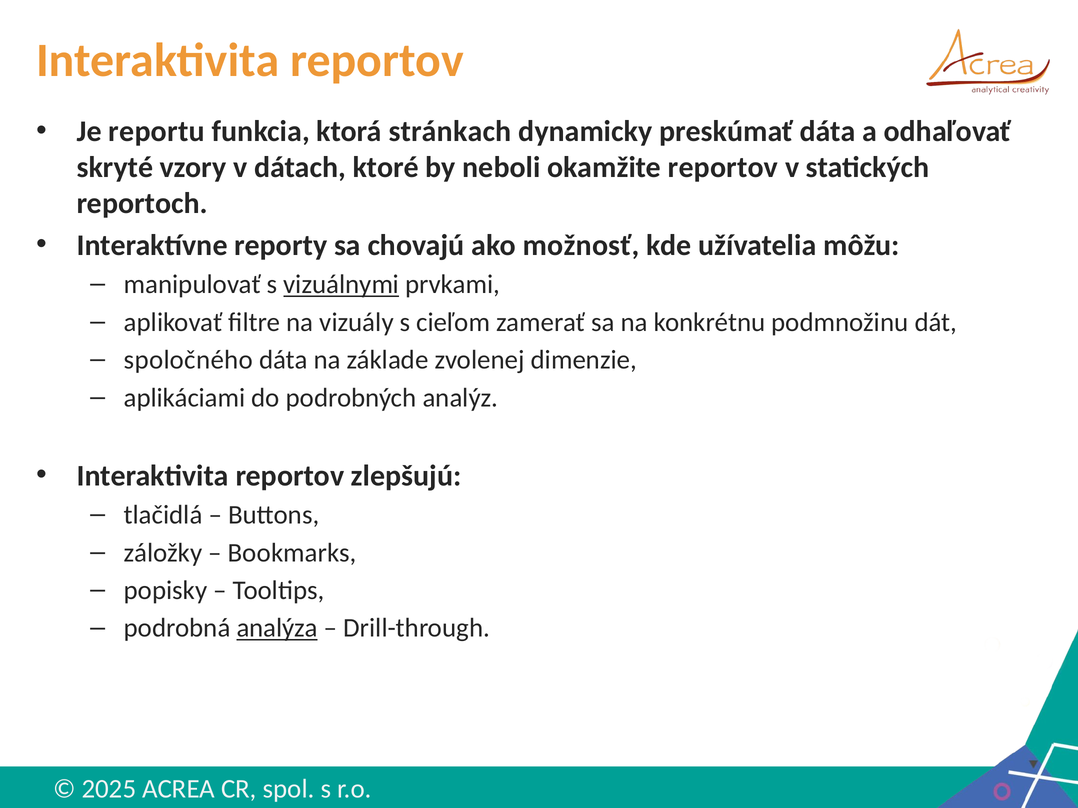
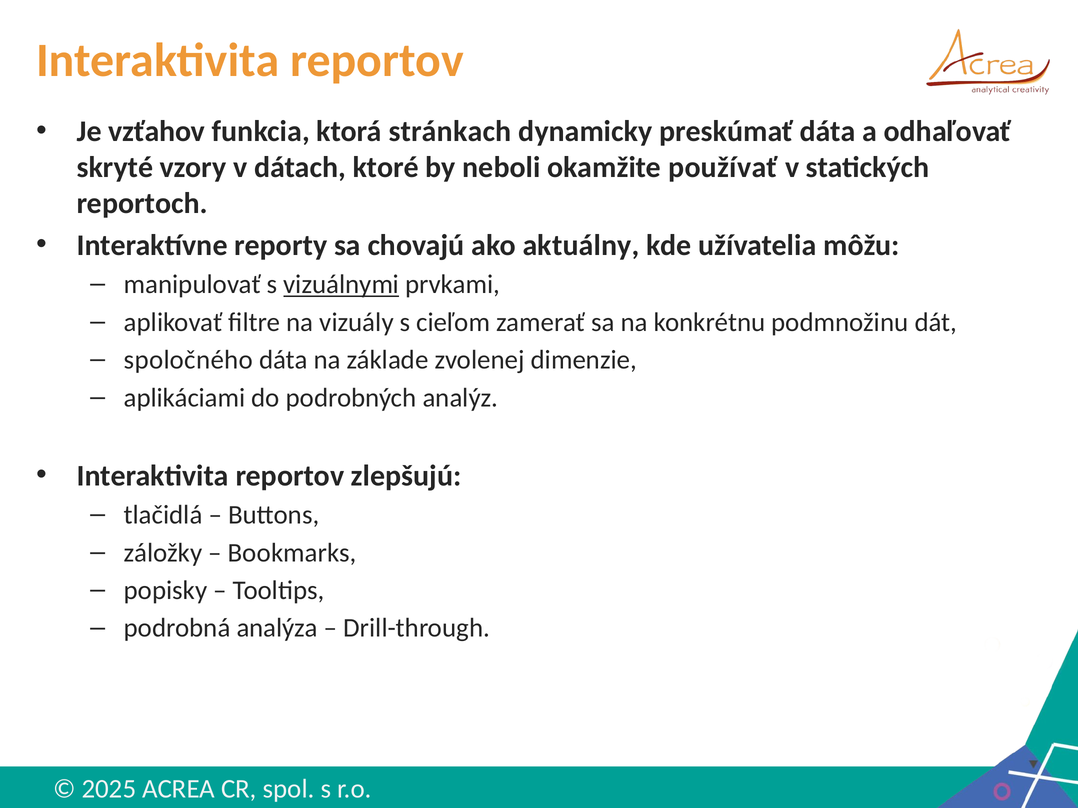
reportu: reportu -> vzťahov (157, 132)
okamžite reportov: reportov -> používať (723, 168)
možnosť: možnosť -> aktuálny (581, 245)
analýza underline: present -> none (277, 628)
